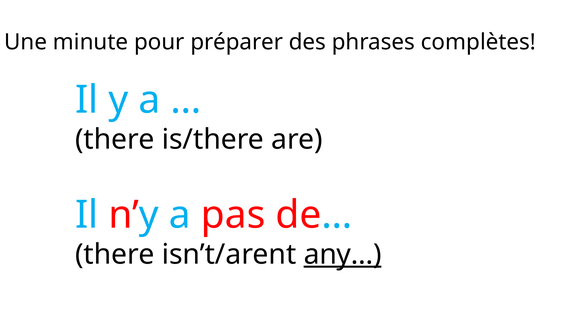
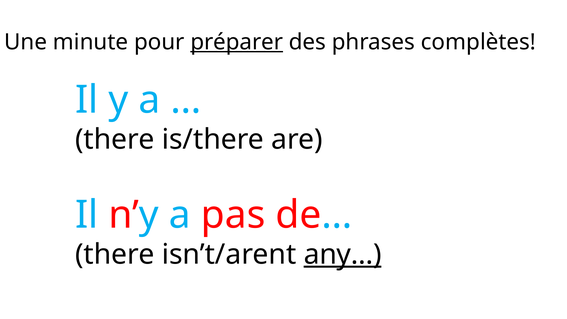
préparer underline: none -> present (237, 42)
